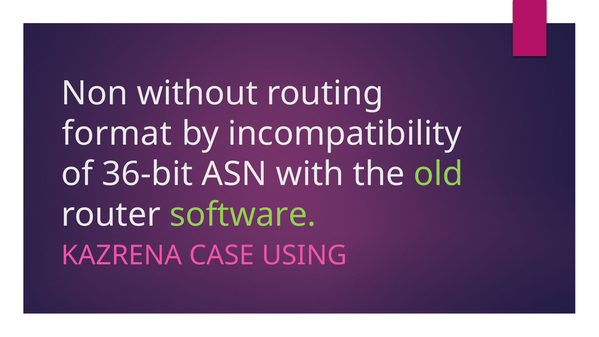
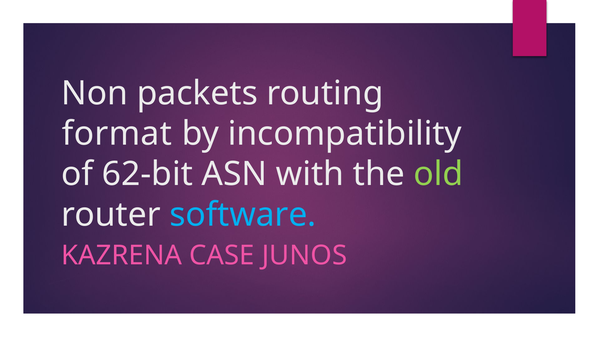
without: without -> packets (197, 93)
36-bit: 36-bit -> 62-bit (147, 174)
software colour: light green -> light blue (243, 215)
USING: USING -> JUNOS (304, 255)
